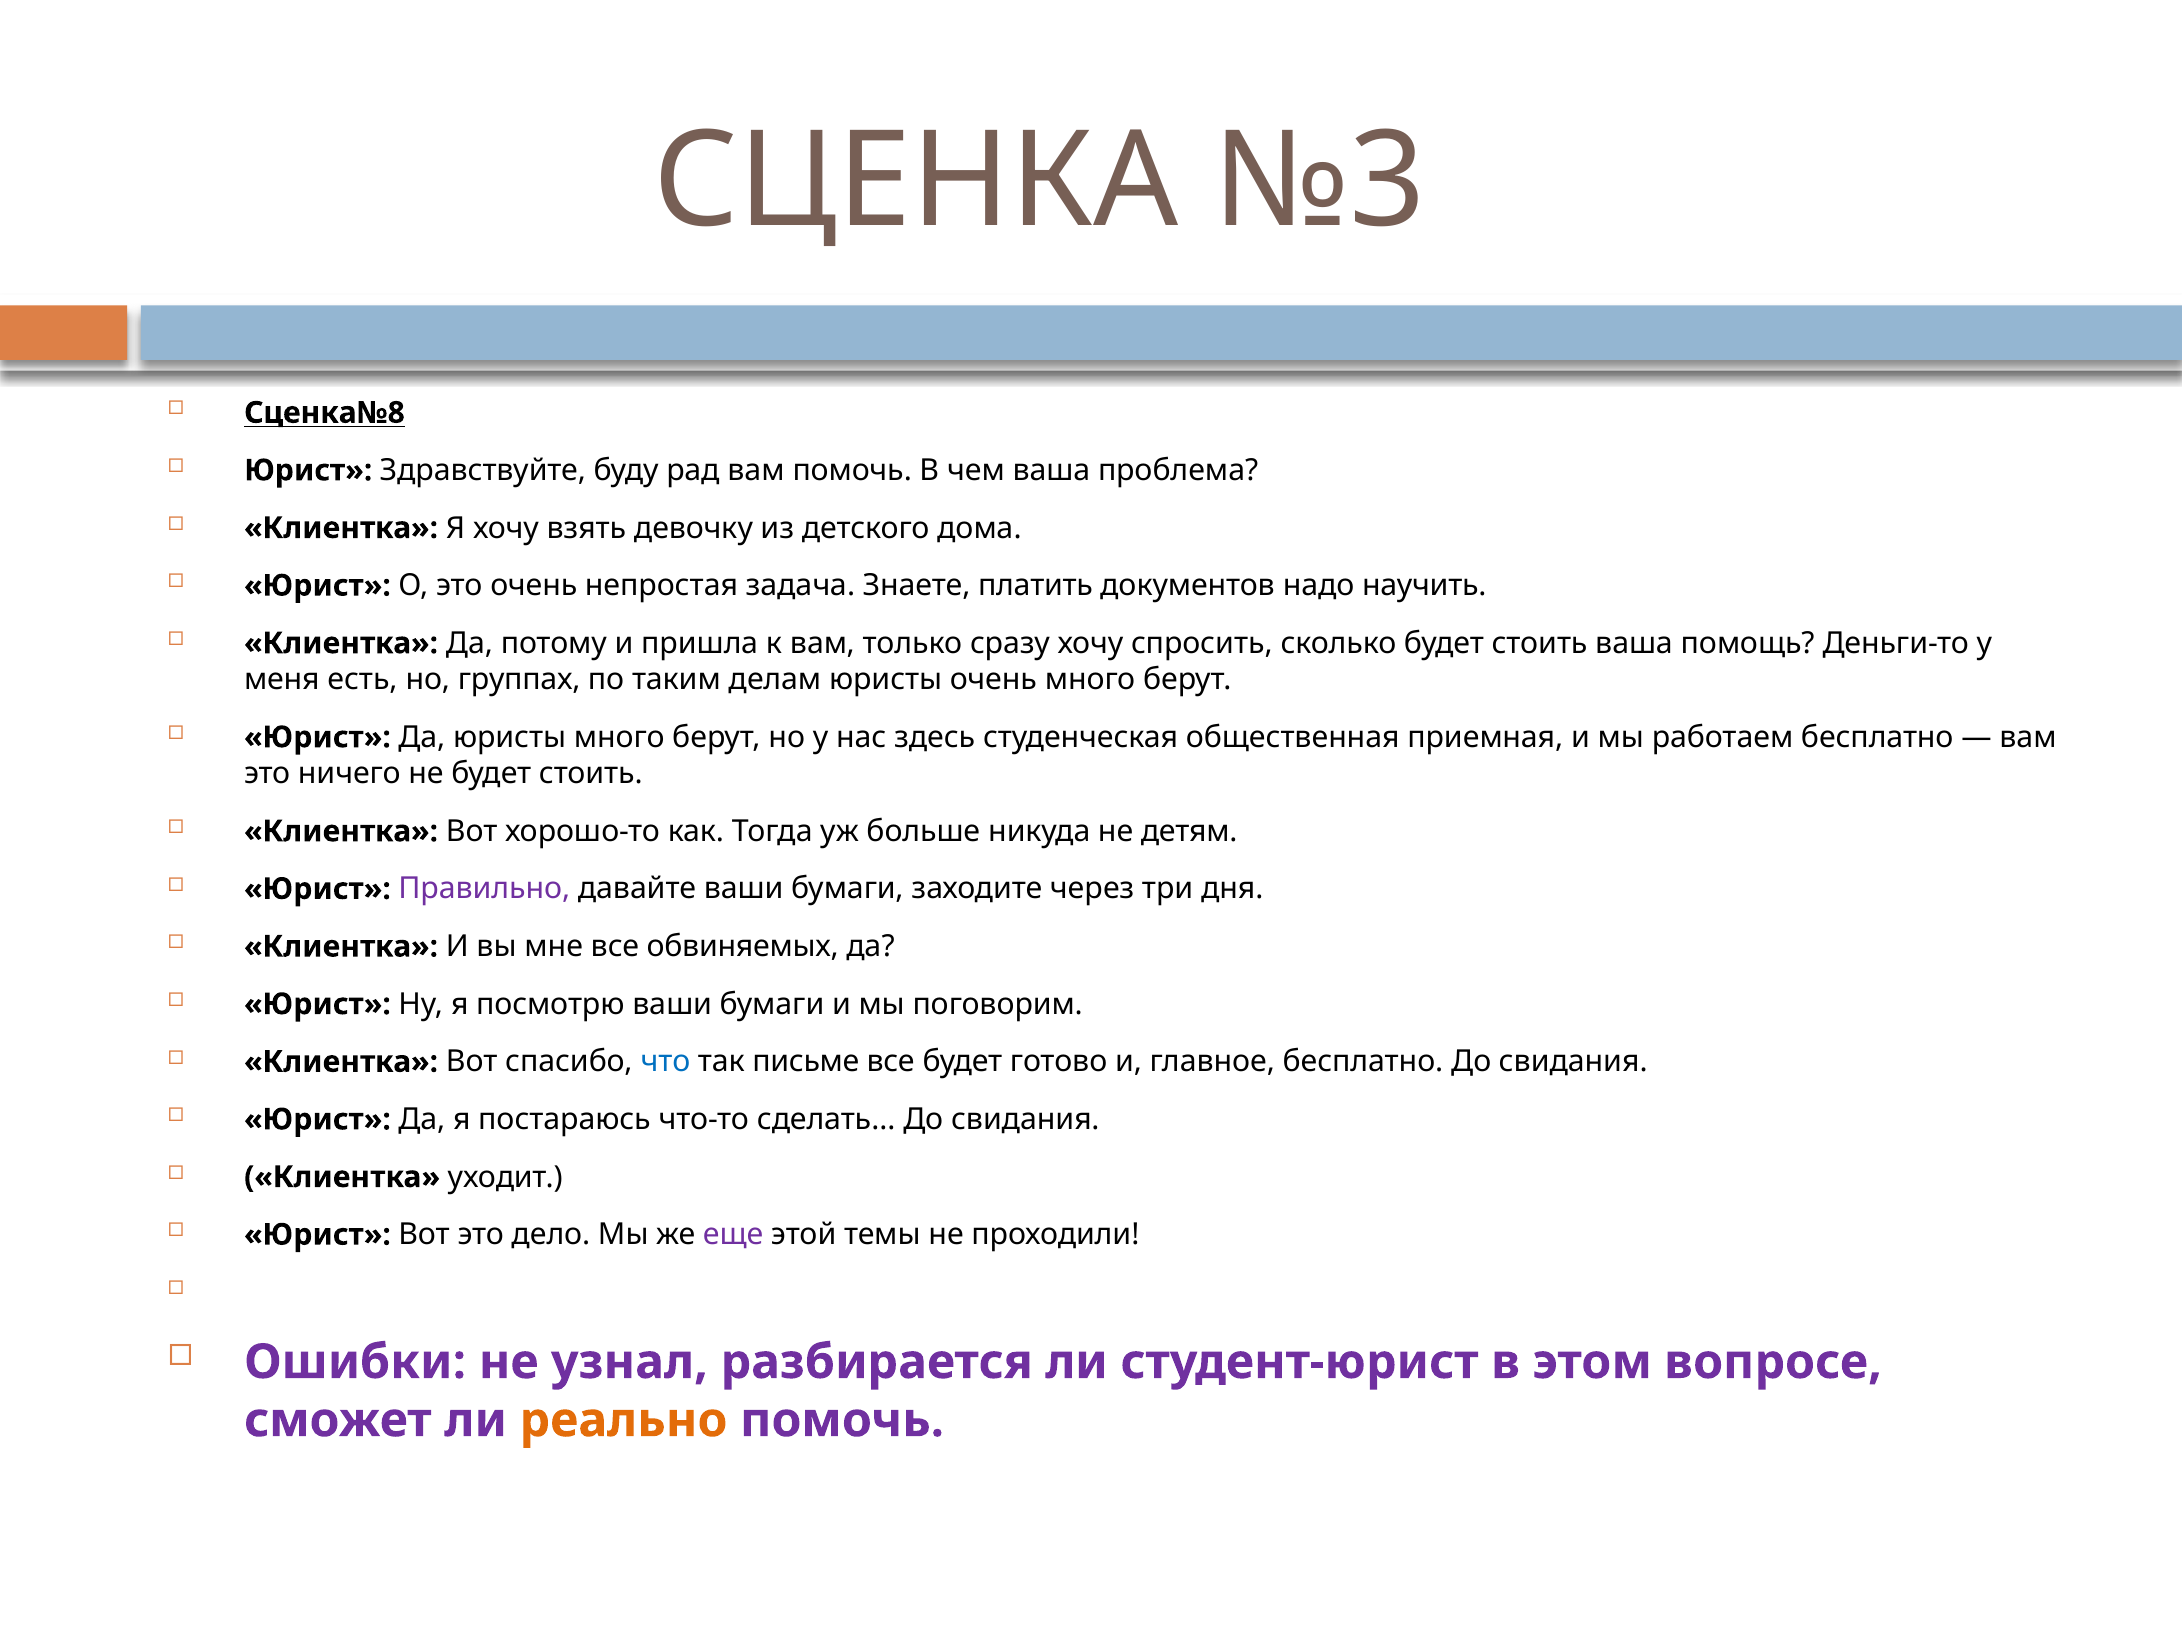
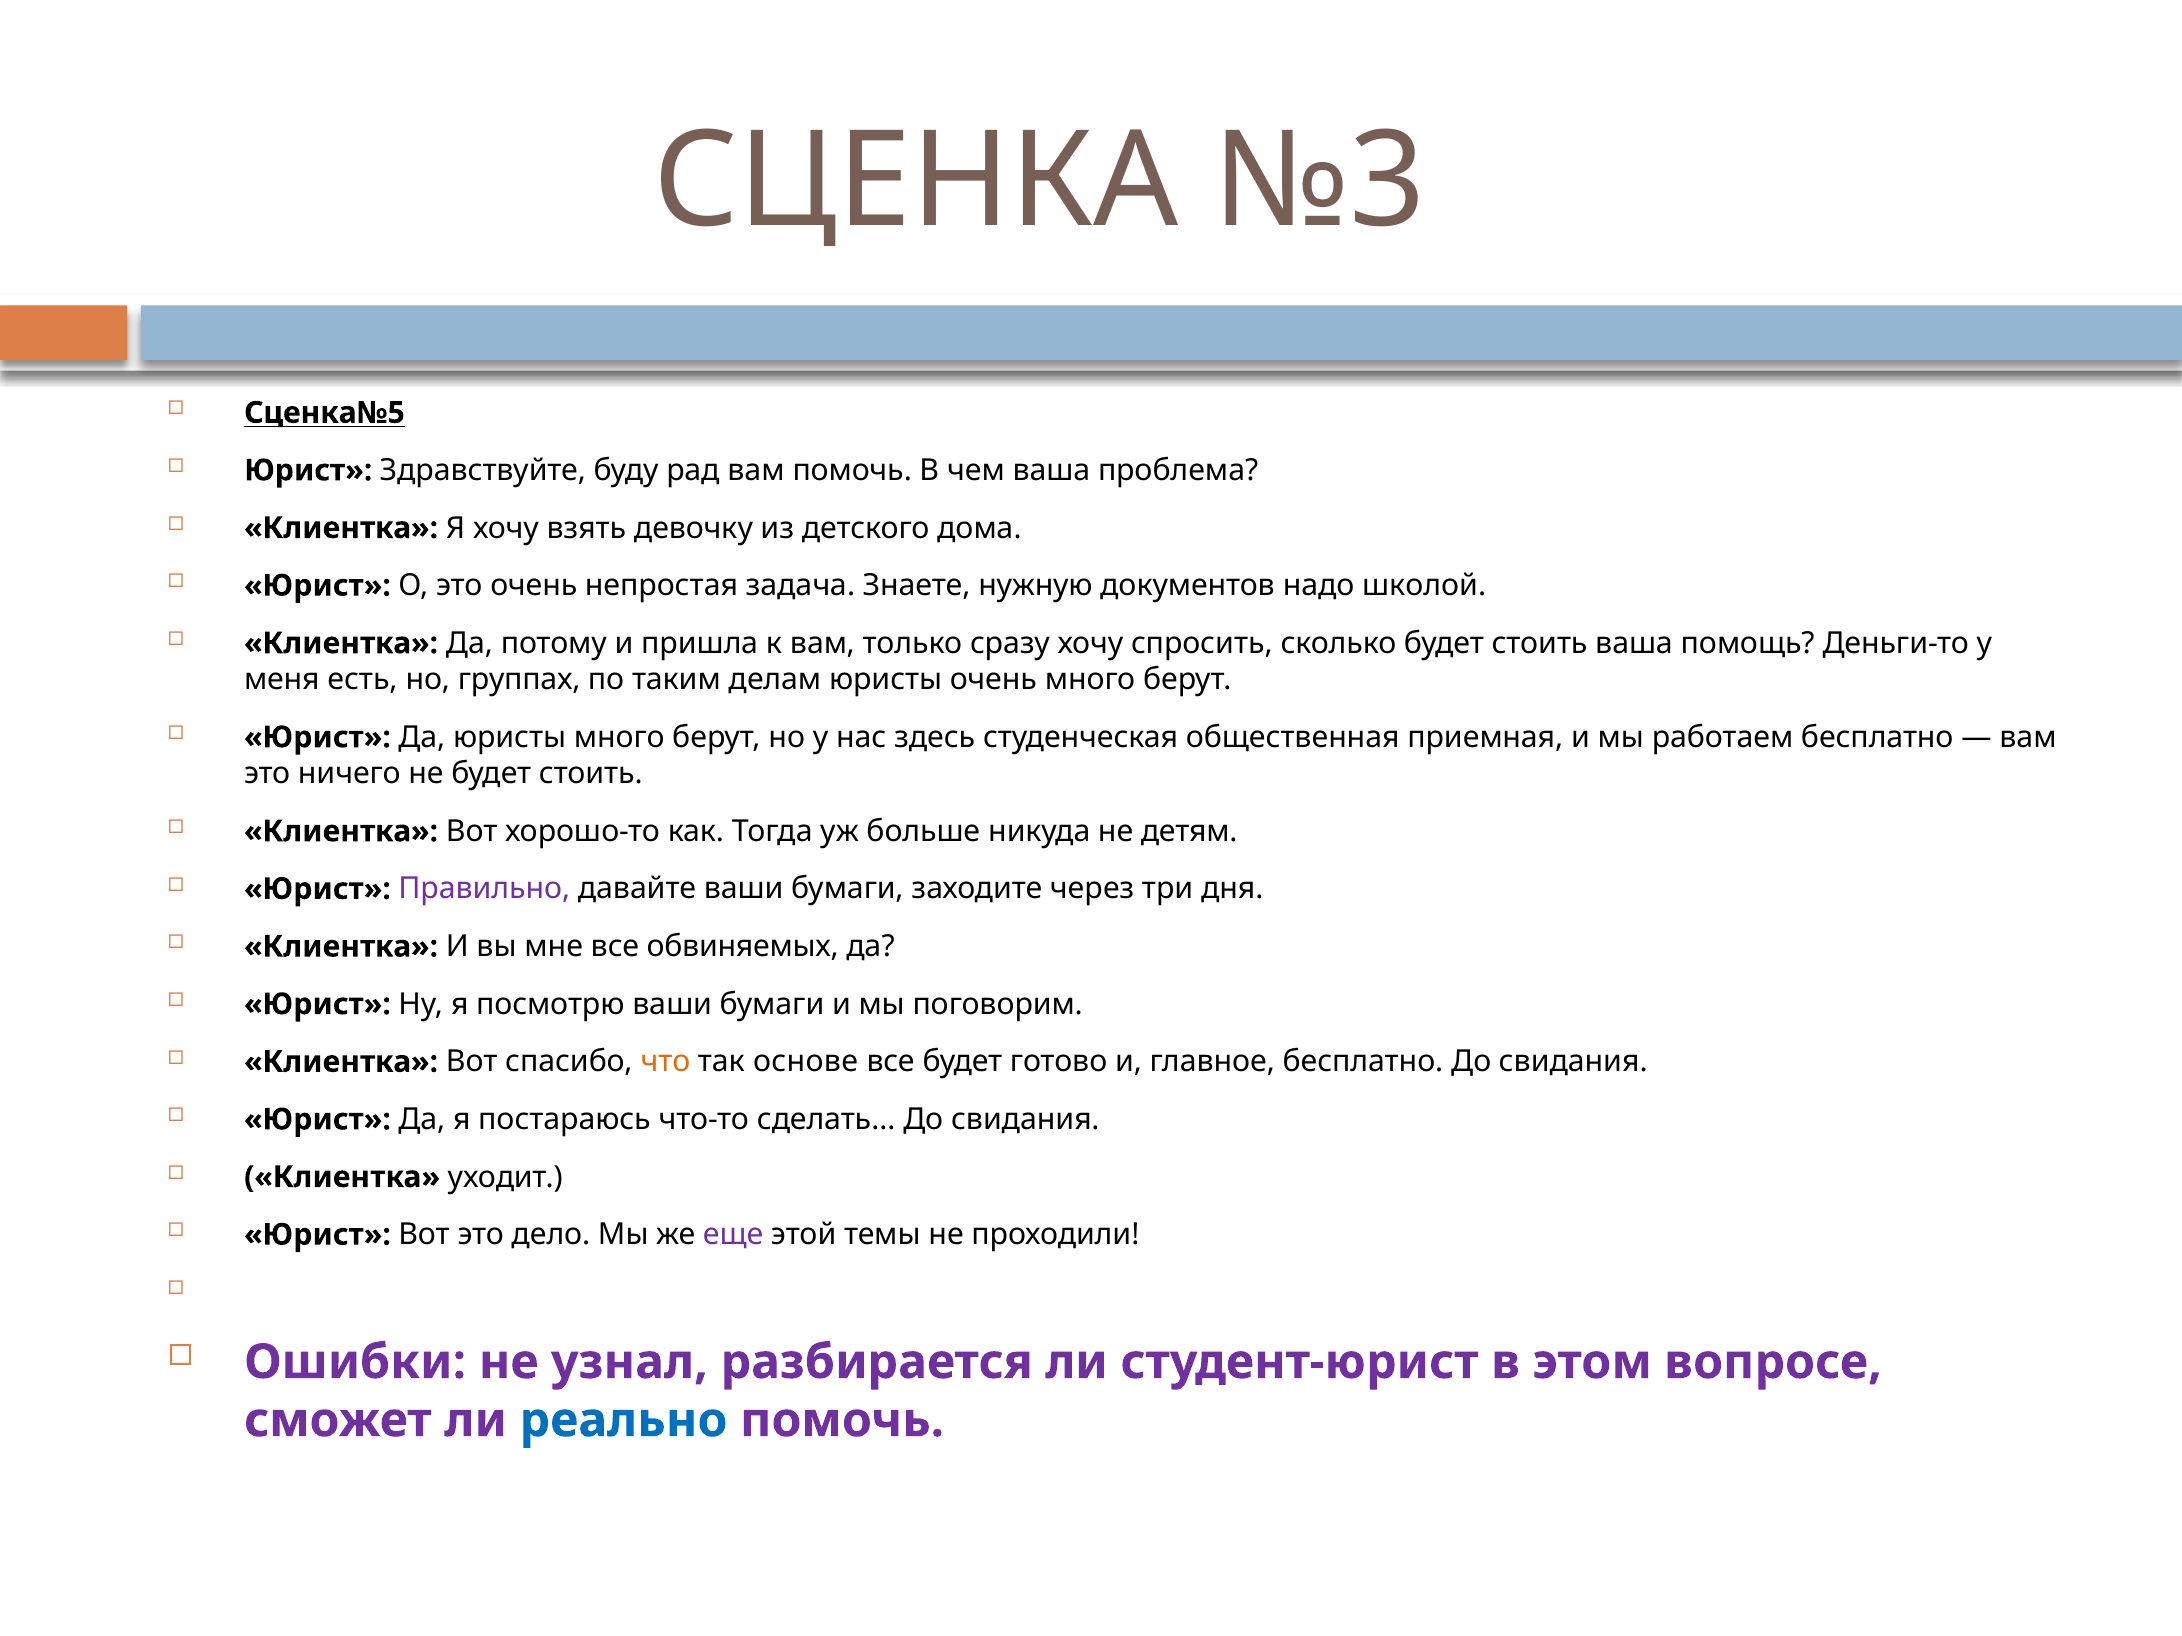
Сценка№8: Сценка№8 -> Сценка№5 (324, 413)
платить: платить -> нужную (1035, 586)
научить: научить -> школой (1424, 586)
что colour: blue -> orange (665, 1062)
письме: письме -> основе (806, 1062)
реально colour: orange -> blue (623, 1421)
